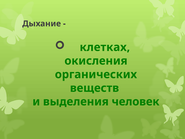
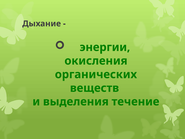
клетках: клетках -> энергии (105, 47)
человек: человек -> течение (136, 101)
